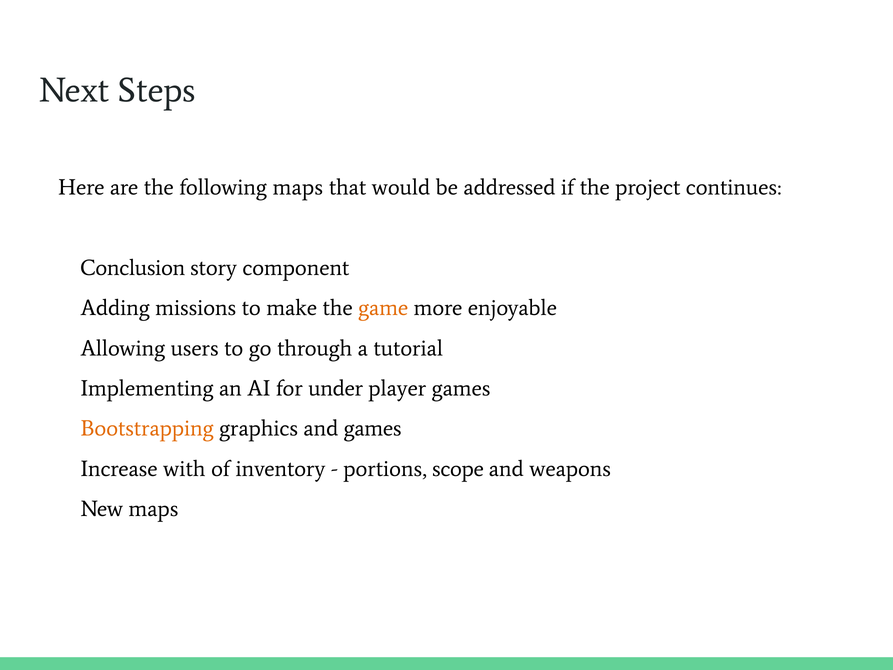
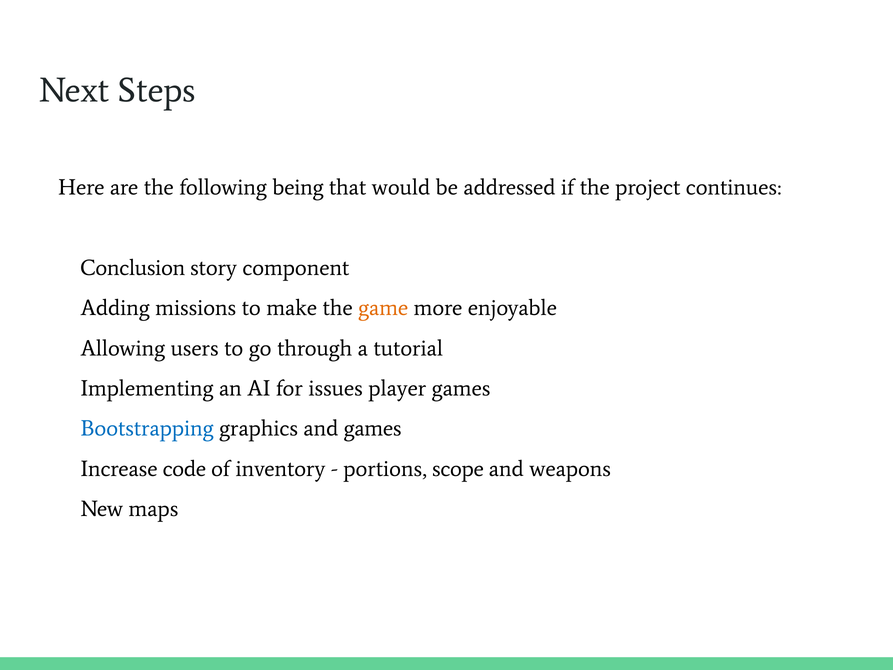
following maps: maps -> being (298, 187)
under: under -> issues (336, 388)
Bootstrapping colour: orange -> blue (147, 428)
with: with -> code (184, 469)
